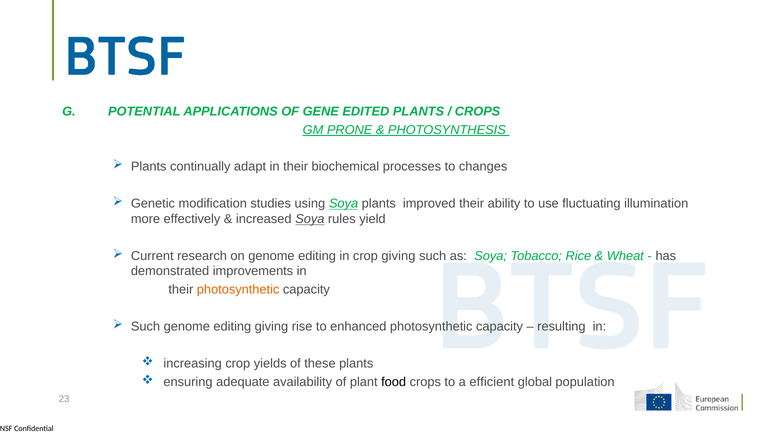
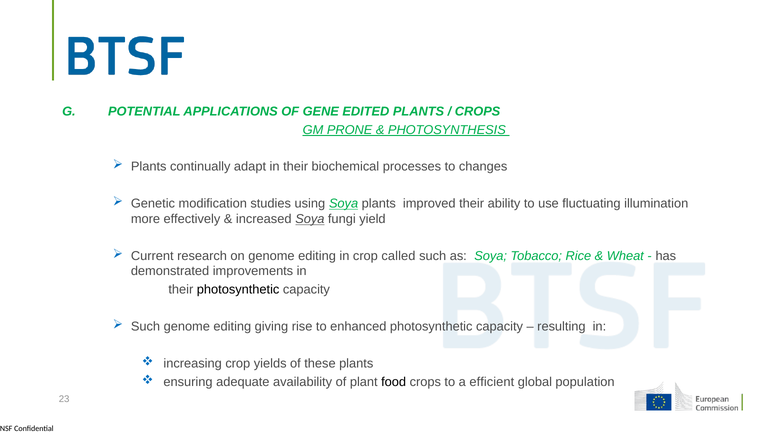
rules: rules -> fungi (342, 219)
crop giving: giving -> called (398, 256)
photosynthetic colour: orange -> black (238, 290)
